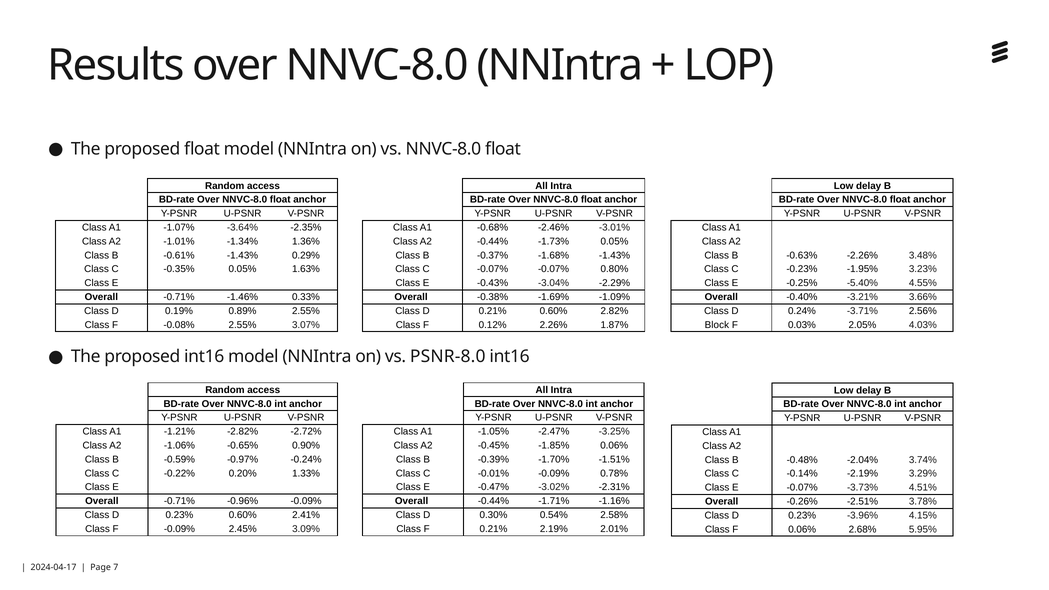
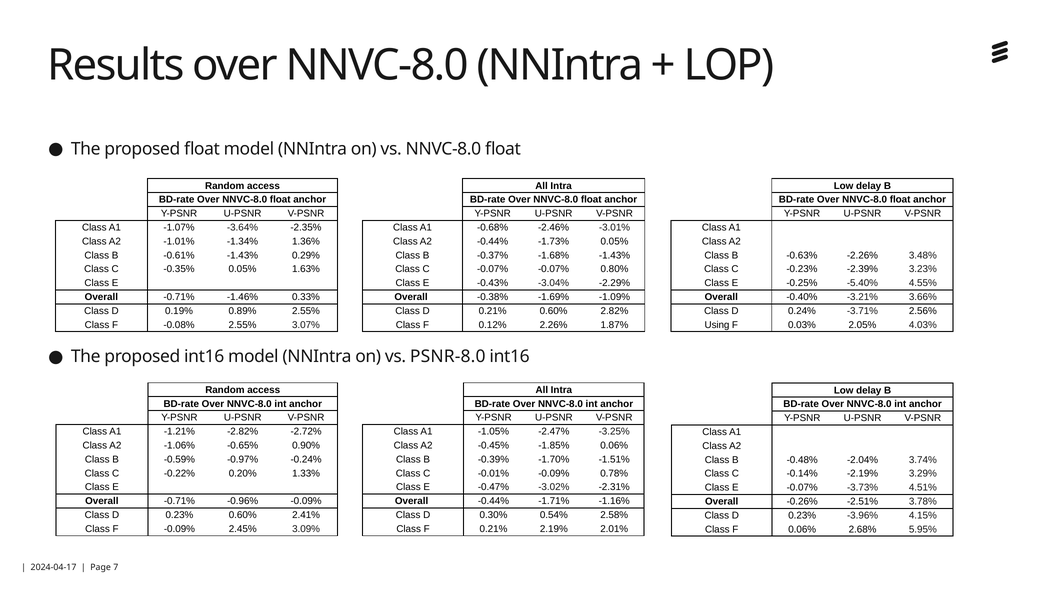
-1.95%: -1.95% -> -2.39% (862, 269)
Block: Block -> Using (717, 325)
